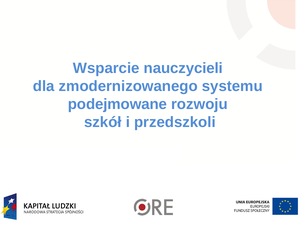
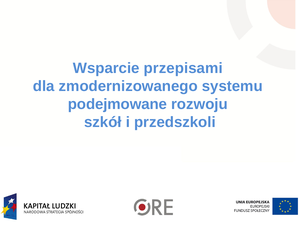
nauczycieli: nauczycieli -> przepisami (183, 68)
